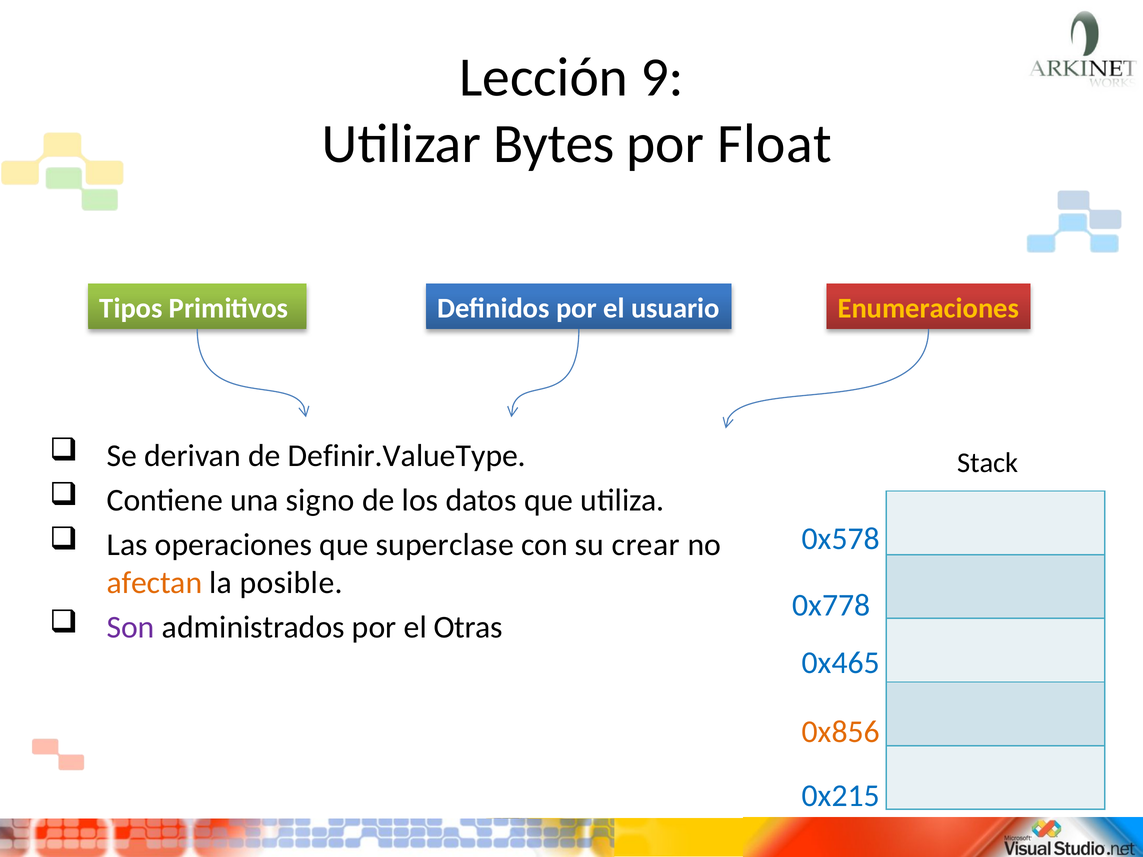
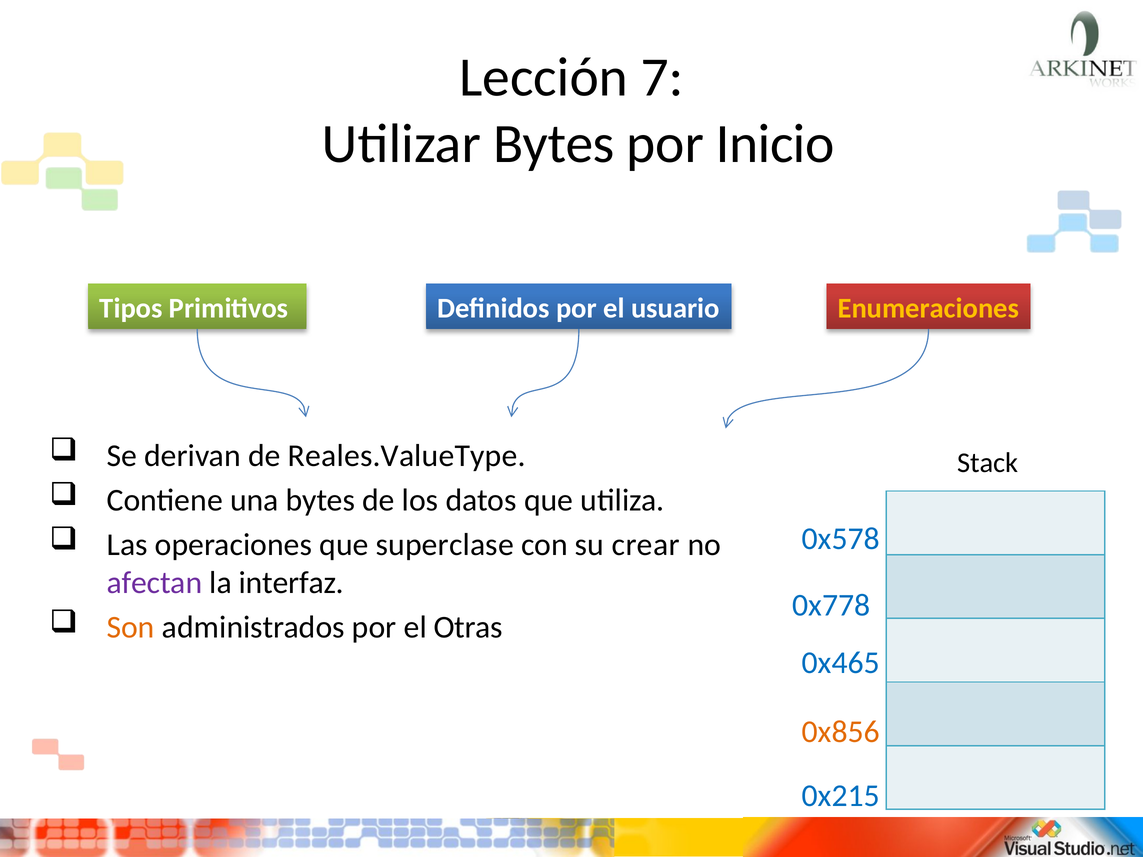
9: 9 -> 7 (662, 77)
Float: Float -> Inicio (775, 144)
Definir.ValueType: Definir.ValueType -> Reales.ValueType (407, 456)
una signo: signo -> bytes (320, 500)
afectan colour: orange -> purple (154, 583)
posible: posible -> interfaz (291, 583)
Son colour: purple -> orange (131, 627)
